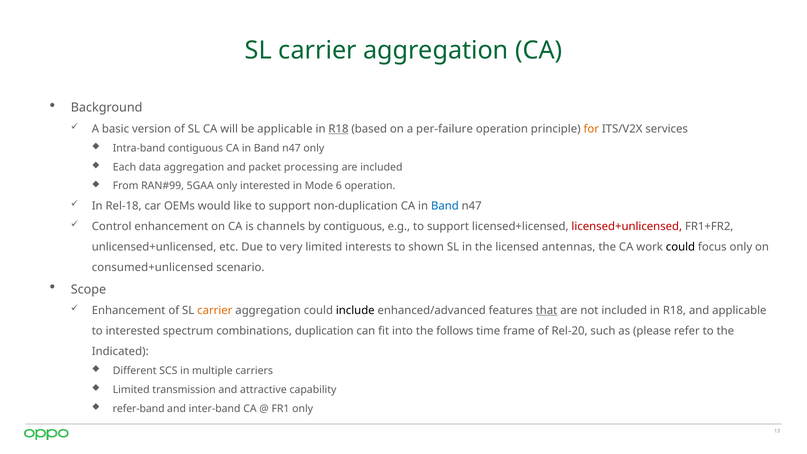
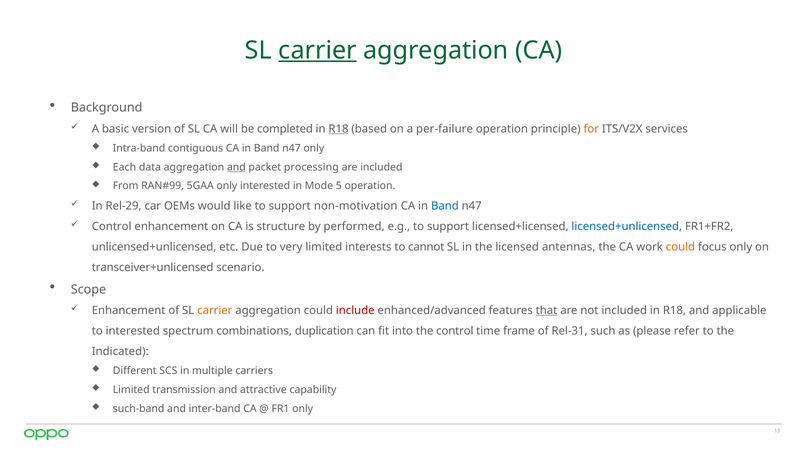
carrier underline: none -> present (318, 51)
be applicable: applicable -> completed (285, 129)
and underline: none -> present (236, 167)
6: 6 -> 5 (339, 186)
Rel-18: Rel-18 -> Rel-29 (124, 206)
non-duplication: non-duplication -> non-motivation (356, 206)
channels: channels -> structure (281, 226)
by contiguous: contiguous -> performed (354, 226)
licensed+unlicensed colour: red -> blue (627, 226)
shown: shown -> cannot (426, 247)
could colour: black -> orange (680, 247)
consumed+unlicensed: consumed+unlicensed -> transceiver+unlicensed (153, 267)
include colour: black -> red (355, 310)
the follows: follows -> control (455, 331)
Rel-20: Rel-20 -> Rel-31 (570, 331)
refer-band: refer-band -> such-band (139, 409)
